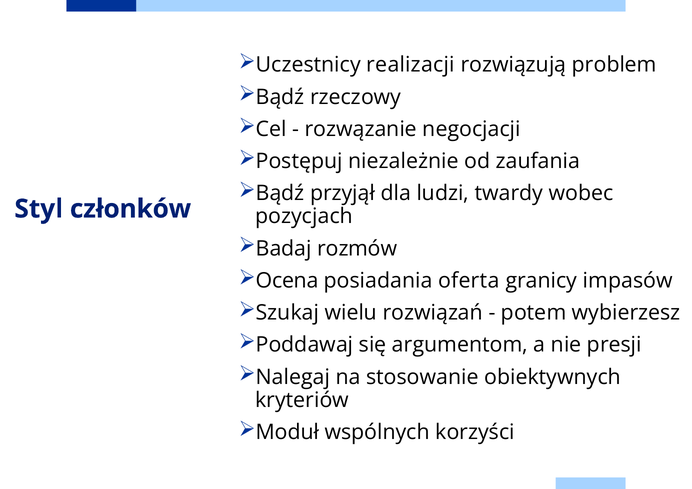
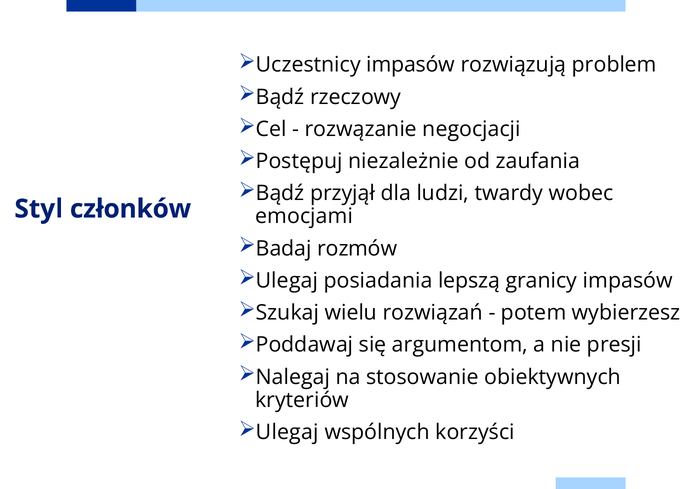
Uczestnicy realizacji: realizacji -> impasów (411, 65)
pozycjach: pozycjach -> emocjami (304, 217)
Ocena: Ocena -> Ulegaj (287, 281)
oferta: oferta -> lepszą (469, 281)
Moduł: Moduł -> Ulegaj (287, 432)
